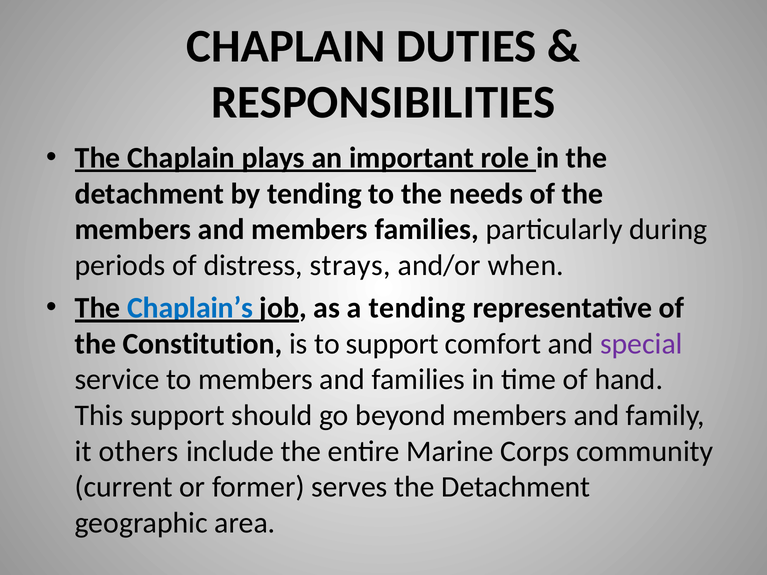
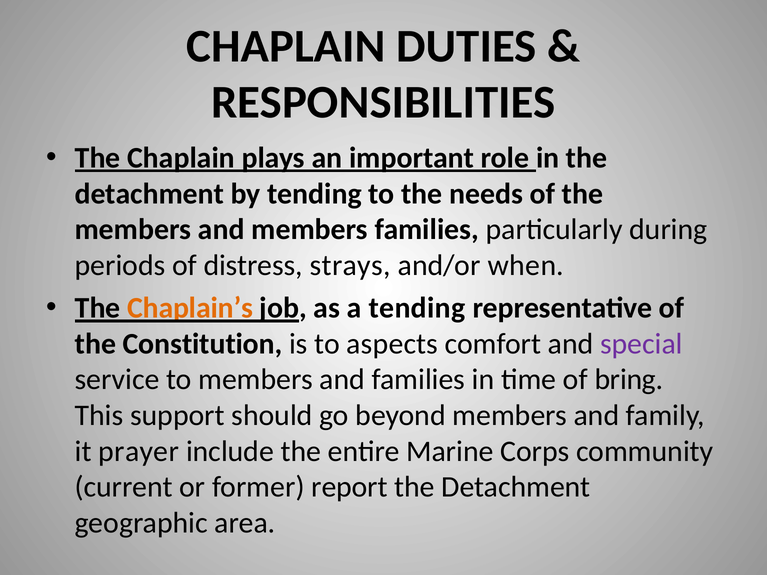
Chaplain’s colour: blue -> orange (190, 308)
to support: support -> aspects (392, 344)
hand: hand -> bring (629, 380)
others: others -> prayer (139, 451)
serves: serves -> report (349, 487)
